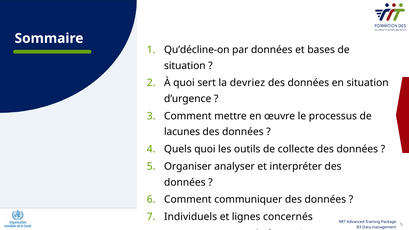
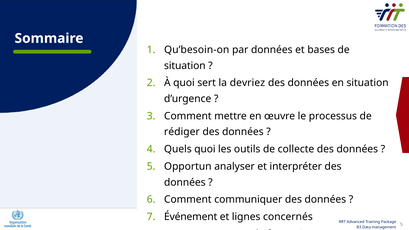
Qu’décline-on: Qu’décline-on -> Qu’besoin-on (197, 50)
lacunes: lacunes -> rédiger (182, 132)
Organiser: Organiser -> Opportun (188, 166)
Individuels: Individuels -> Événement (191, 217)
